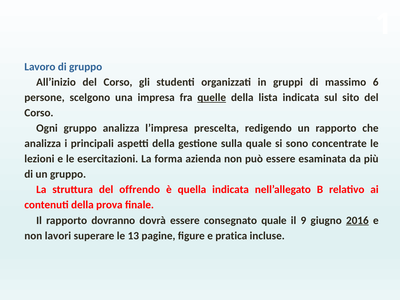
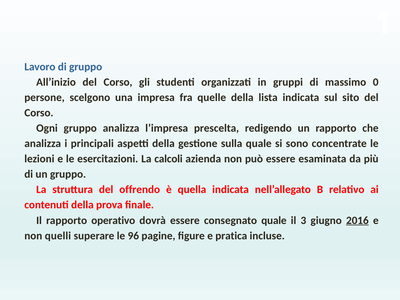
6: 6 -> 0 (376, 82)
quelle underline: present -> none (212, 98)
forma: forma -> calcoli (168, 159)
dovranno: dovranno -> operativo (113, 220)
9: 9 -> 3 (303, 220)
lavori: lavori -> quelli (58, 236)
13: 13 -> 96 (133, 236)
